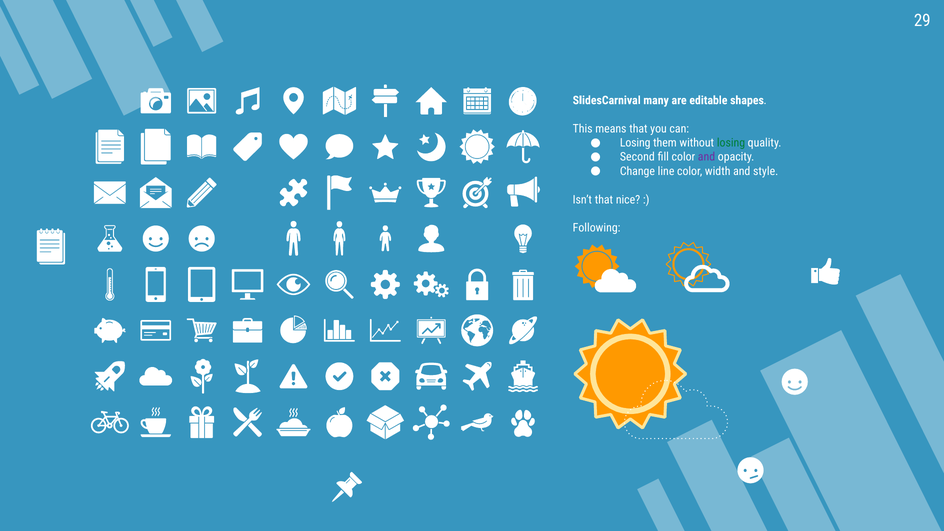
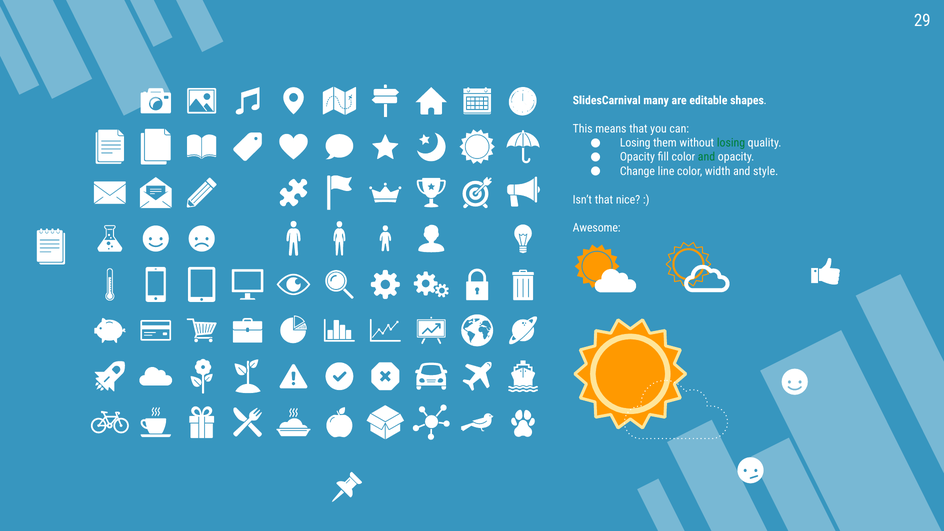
Second: Second -> Opacity (637, 157)
and colour: purple -> green (707, 157)
Following: Following -> Awesome (597, 228)
